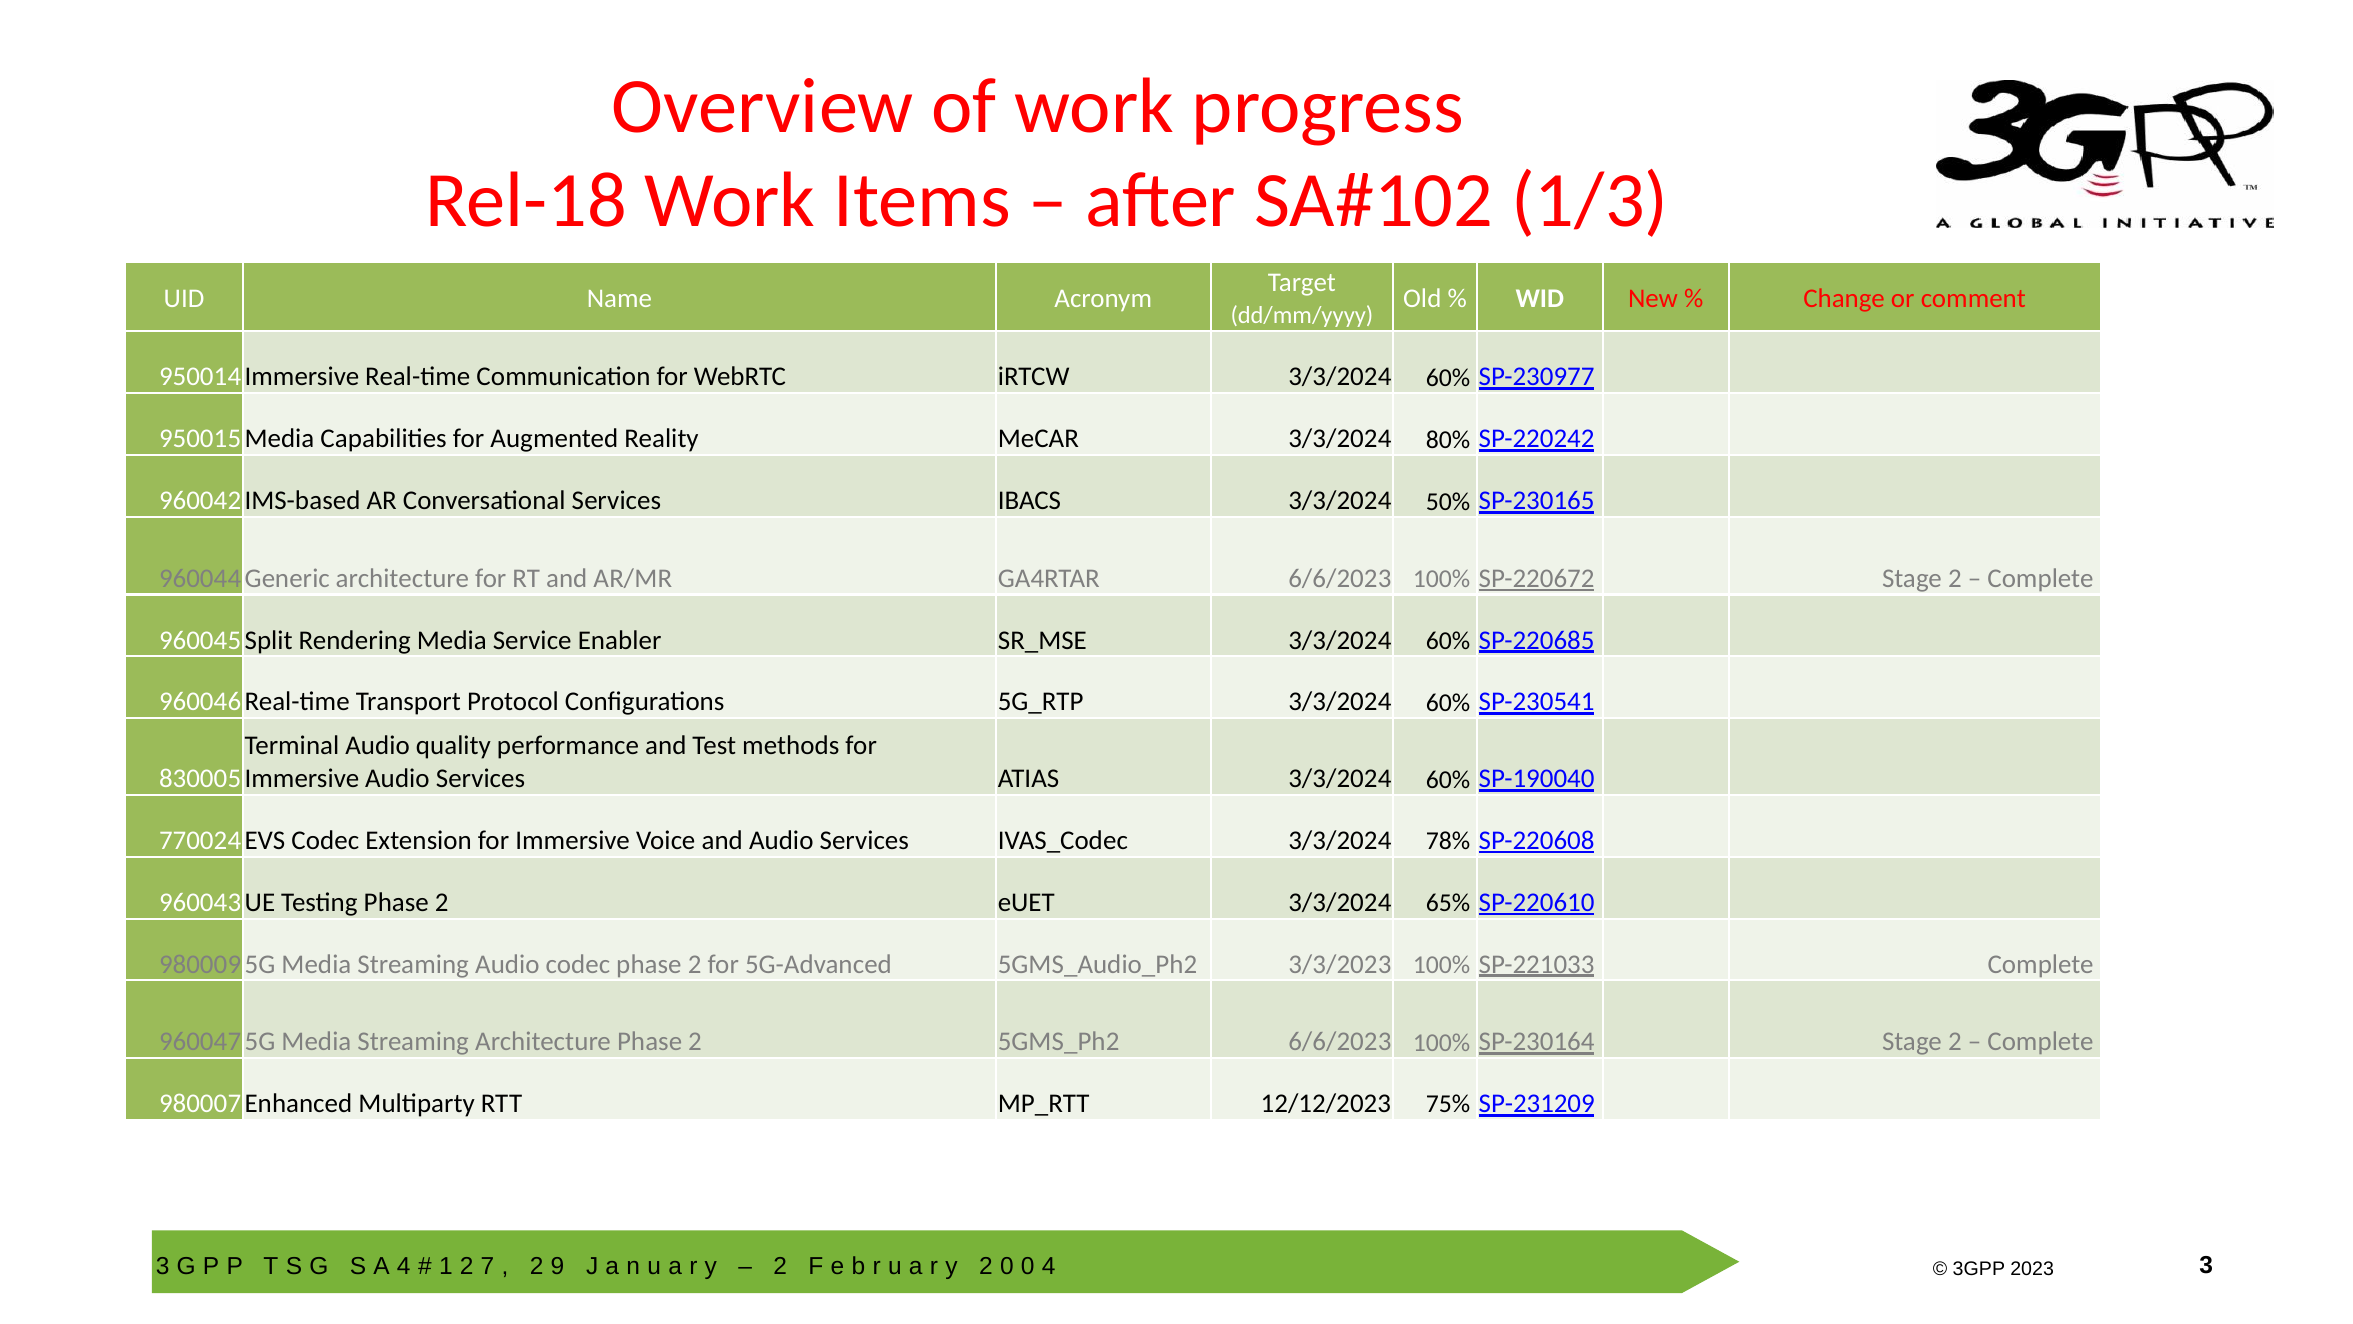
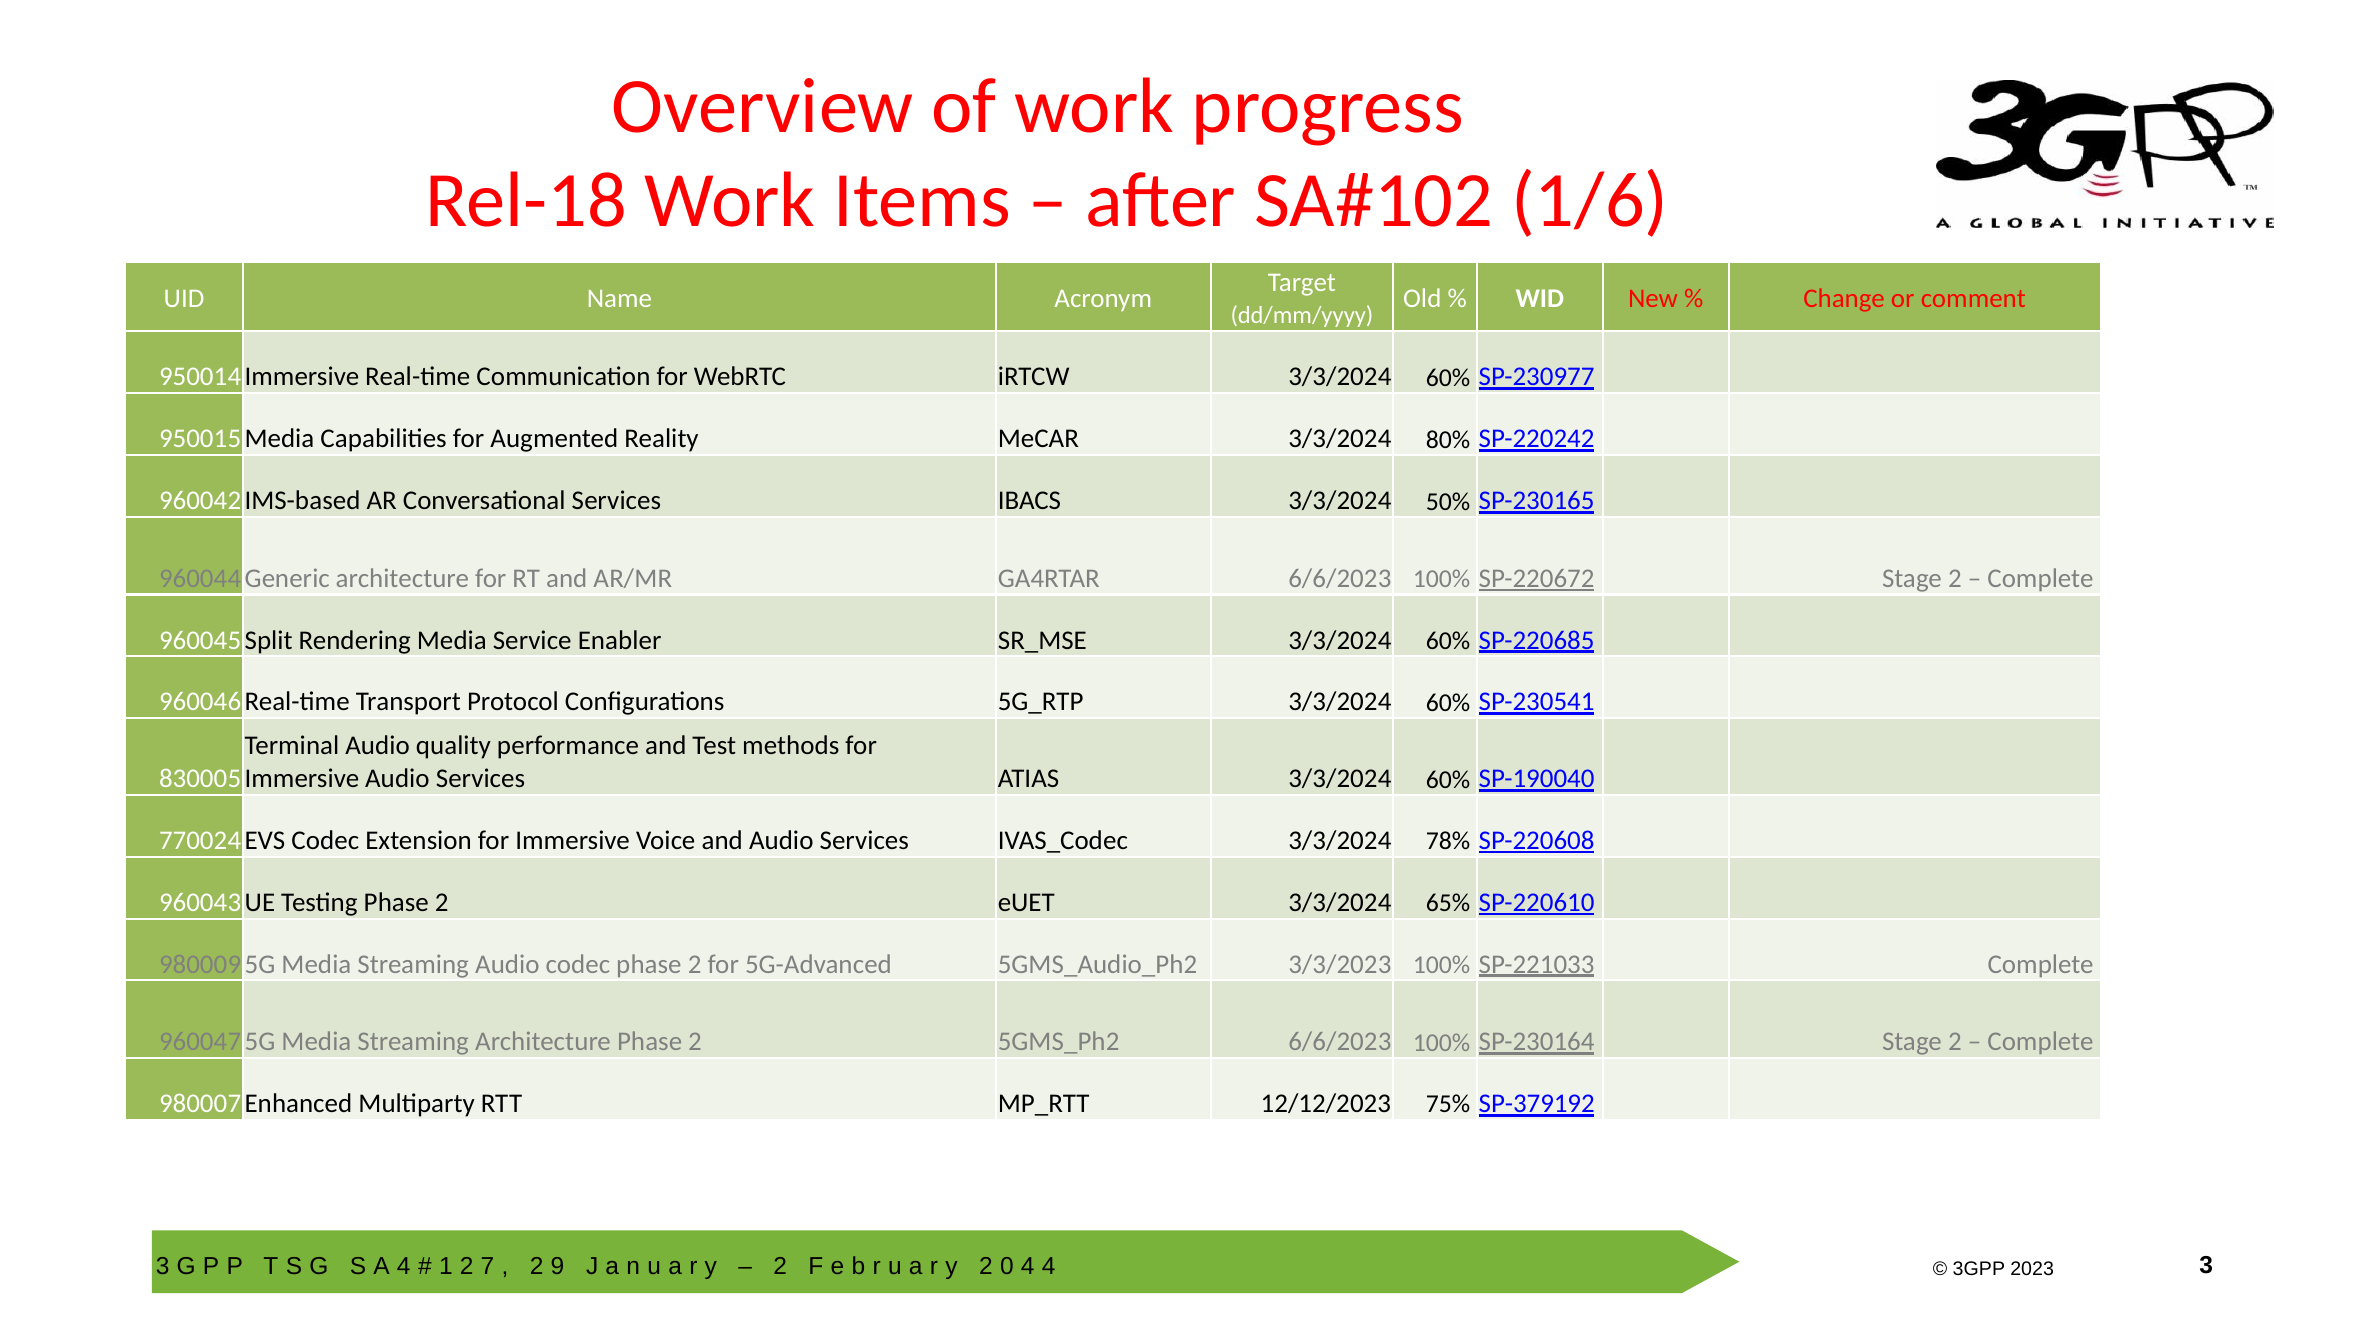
1/3: 1/3 -> 1/6 (1590, 201)
SP-231209: SP-231209 -> SP-379192 (1537, 1103)
0: 0 -> 4 (1028, 1266)
